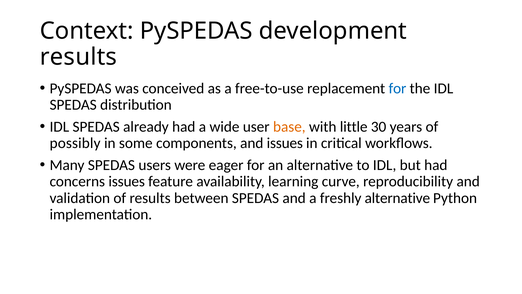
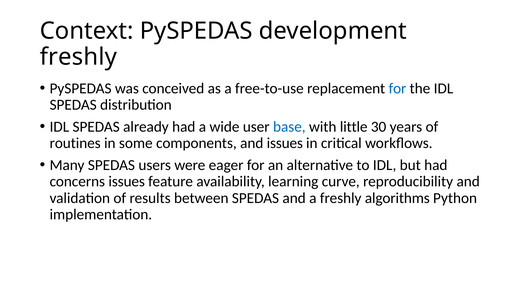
results: results -> freshly (78, 57)
base colour: orange -> blue (289, 127)
possibly: possibly -> routines (75, 143)
freshly alternative: alternative -> algorithms (397, 198)
